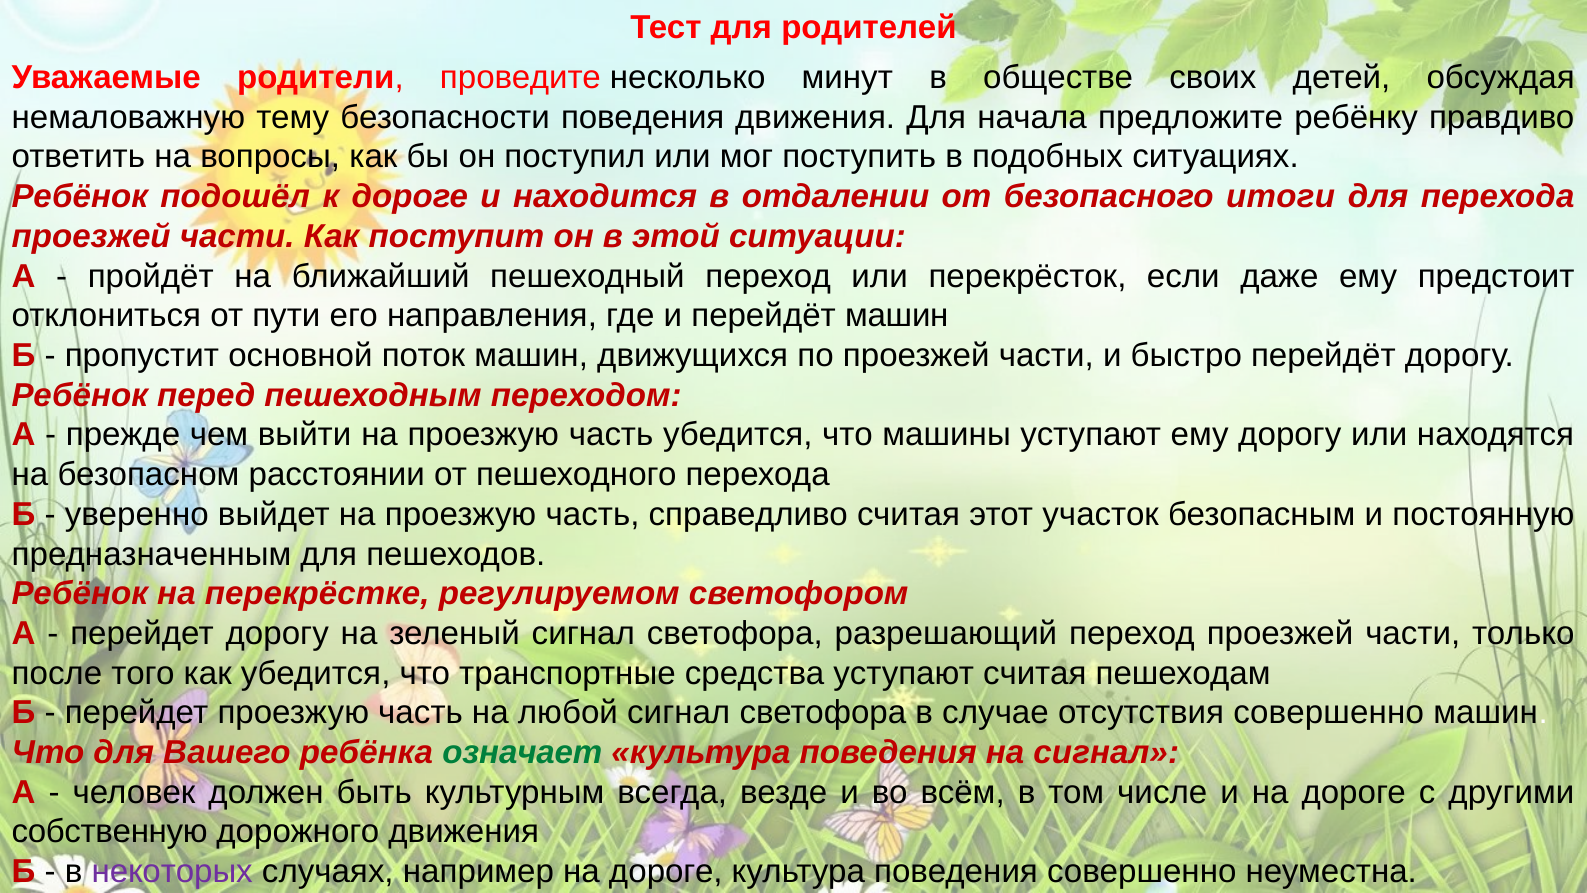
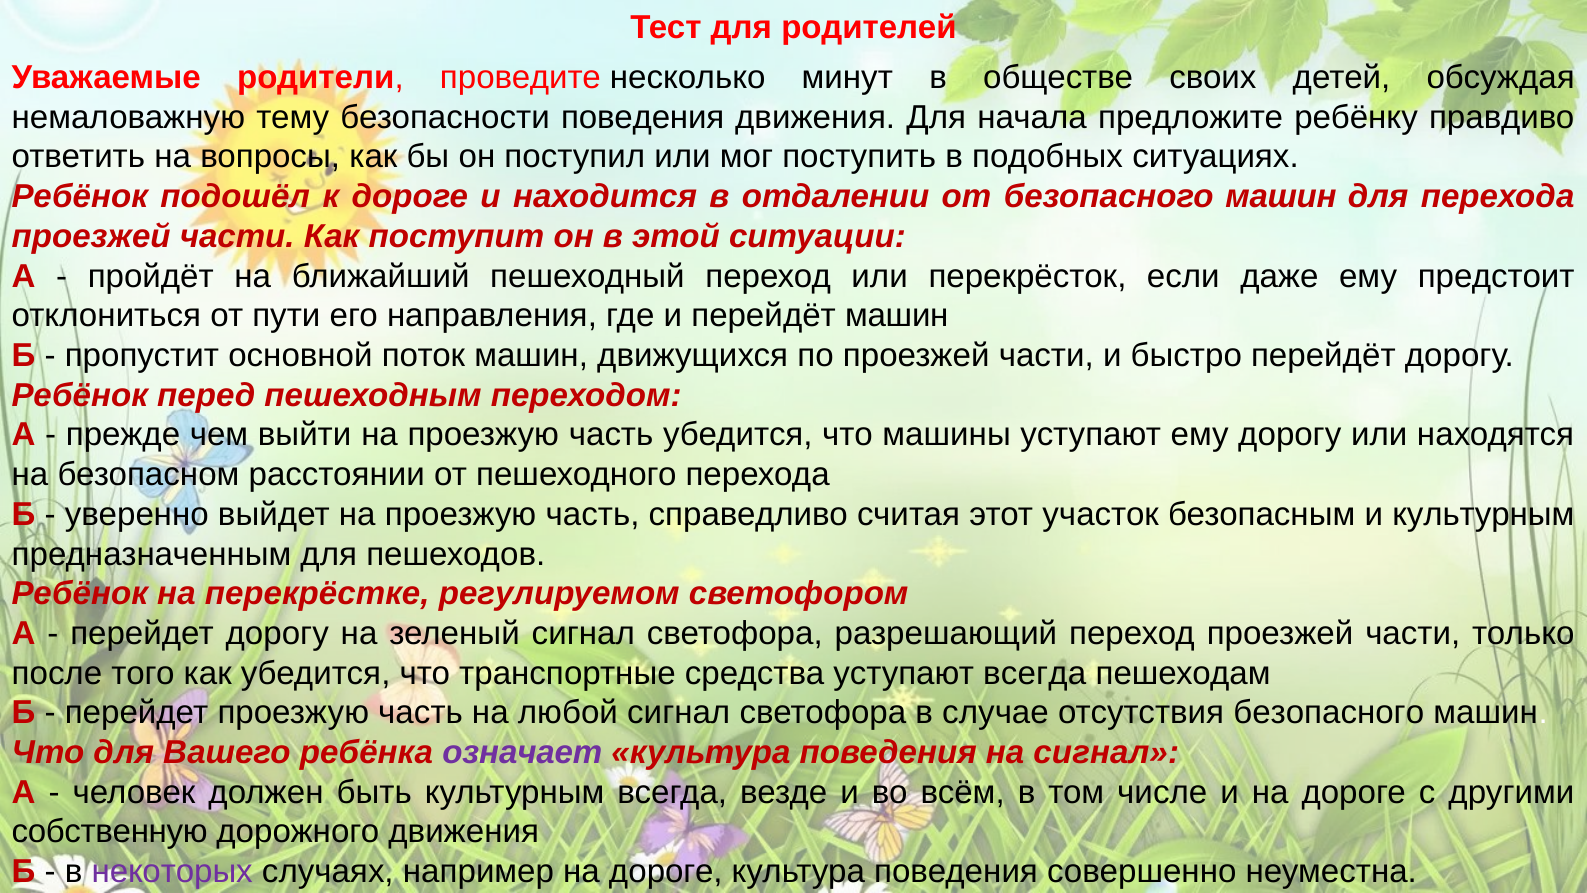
от безопасного итоги: итоги -> машин (1281, 197)
и постоянную: постоянную -> культурным (1483, 514)
уступают считая: считая -> всегда (1035, 673)
отсутствия совершенно: совершенно -> безопасного (1329, 713)
означает colour: green -> purple (522, 752)
